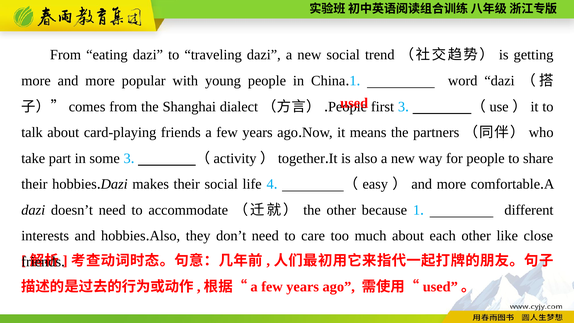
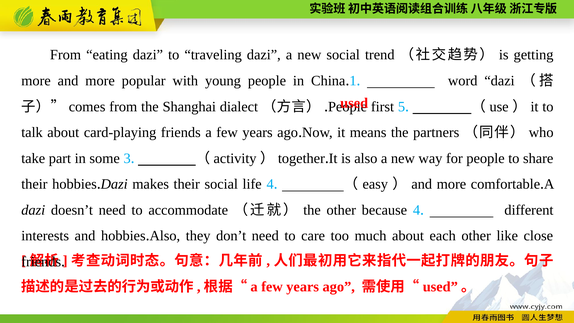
first 3: 3 -> 5 (402, 107)
because 1: 1 -> 4 (417, 210)
